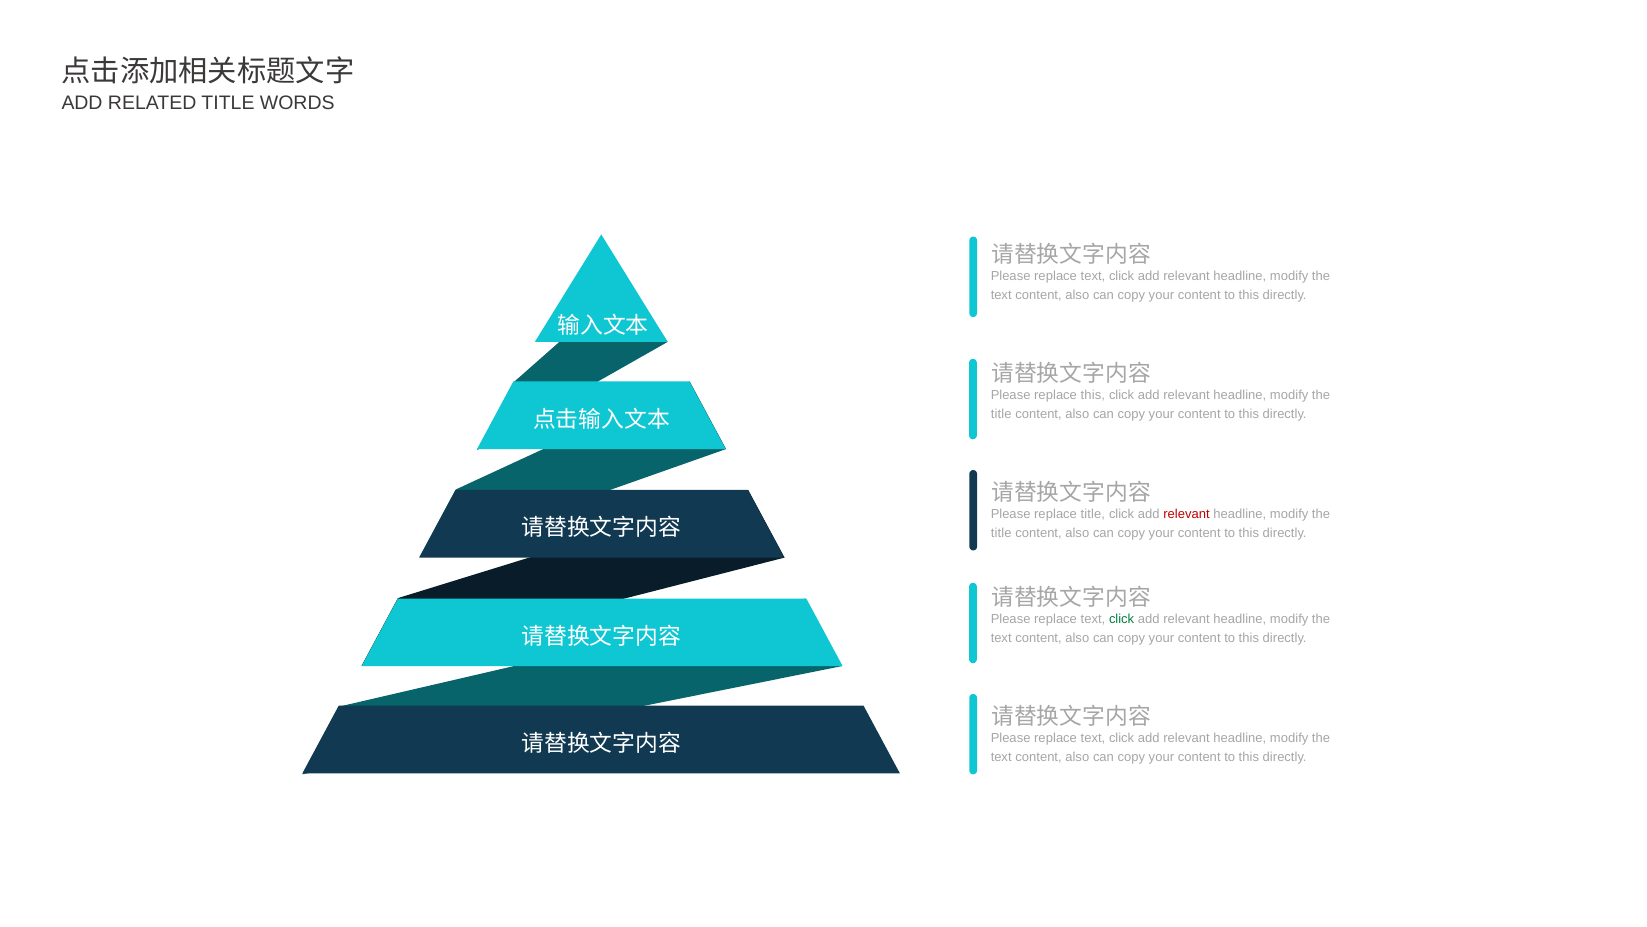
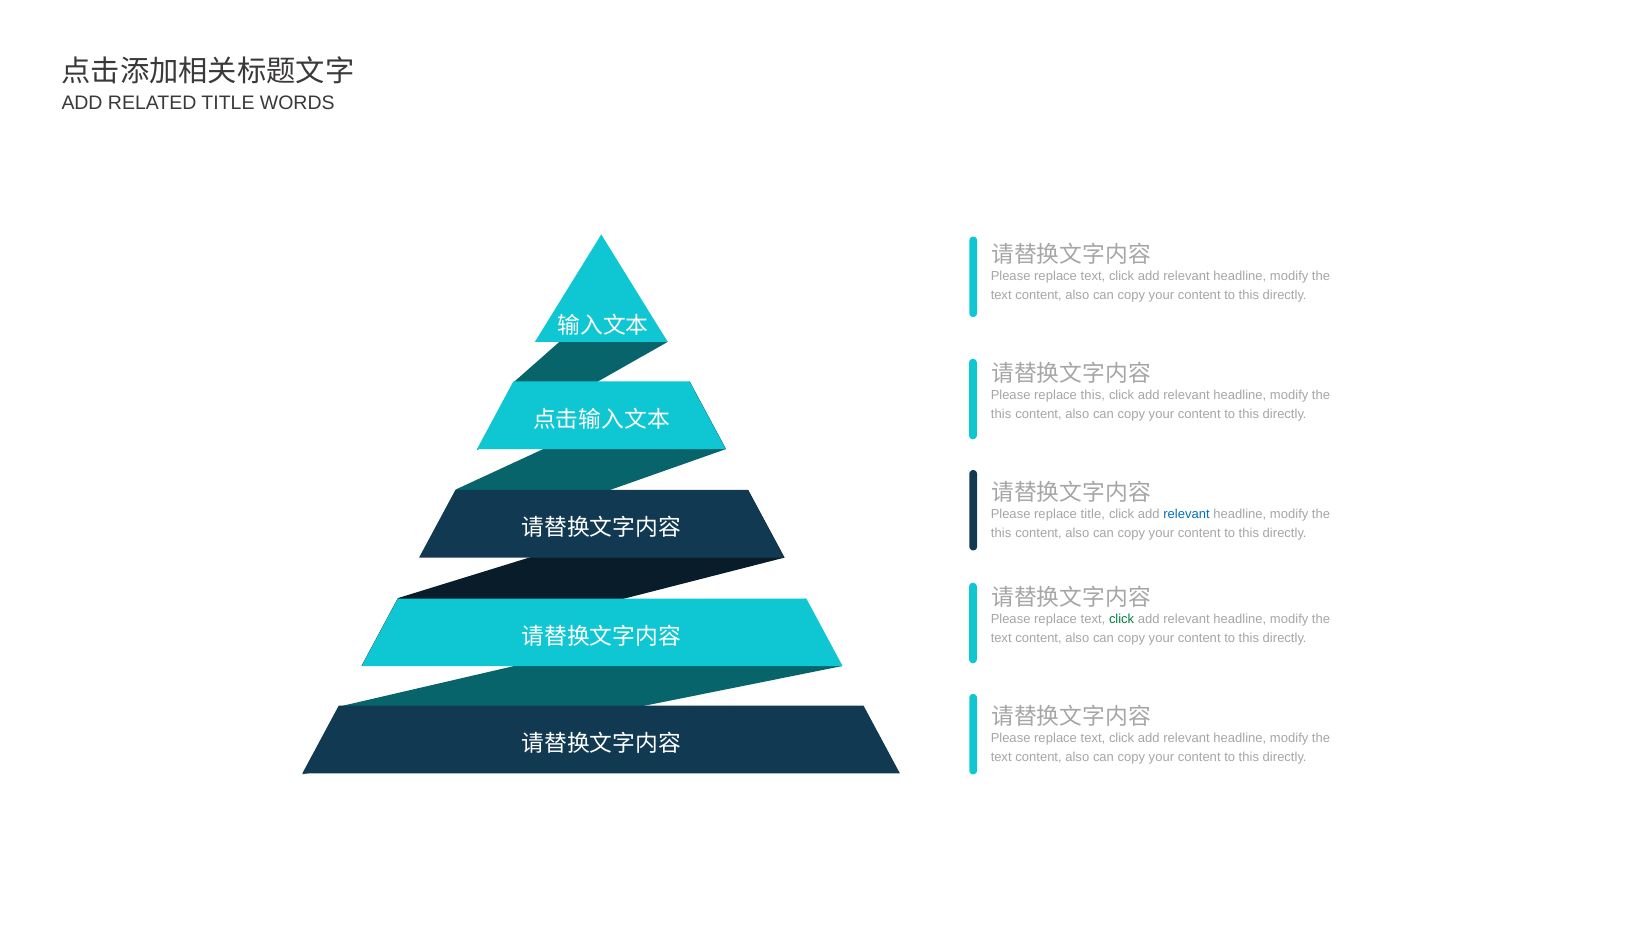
title: title -> this (1001, 414)
relevant colour: red -> blue (1187, 514)
title: title -> this (1001, 533)
